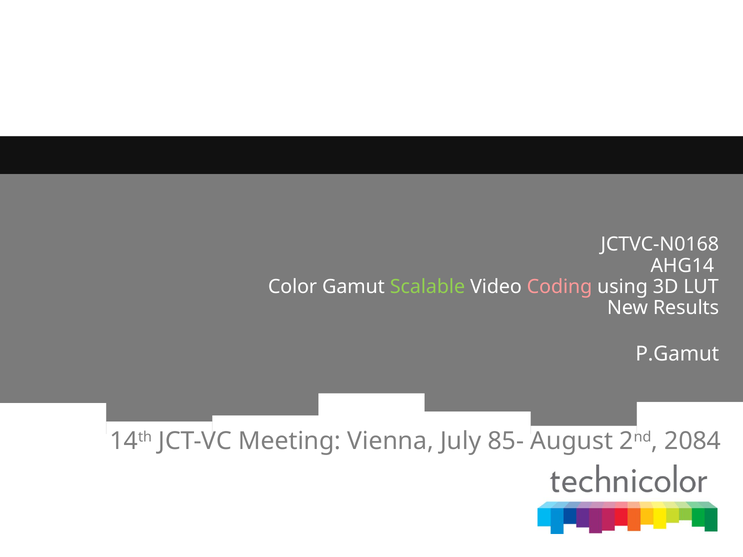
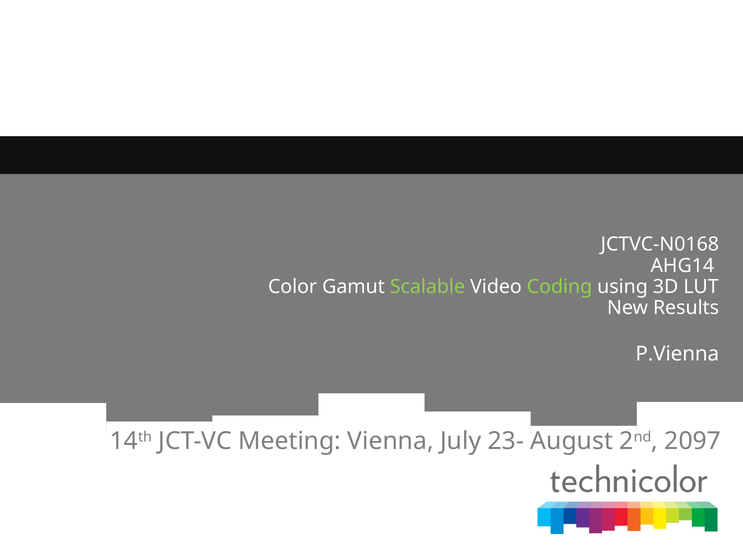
Coding colour: pink -> light green (560, 287)
P.Gamut: P.Gamut -> P.Vienna (677, 354)
85-: 85- -> 23- (506, 441)
2084: 2084 -> 2097 (693, 441)
